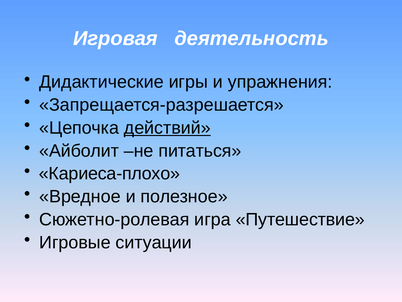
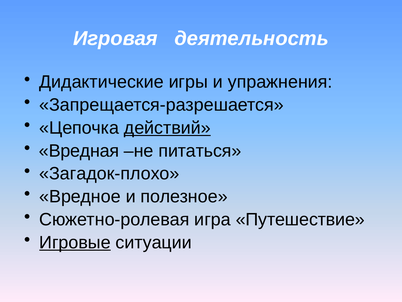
Айболит: Айболит -> Вредная (79, 151)
Кариеса-плохо: Кариеса-плохо -> Загадок-плохо (109, 173)
Игровые underline: none -> present (75, 242)
